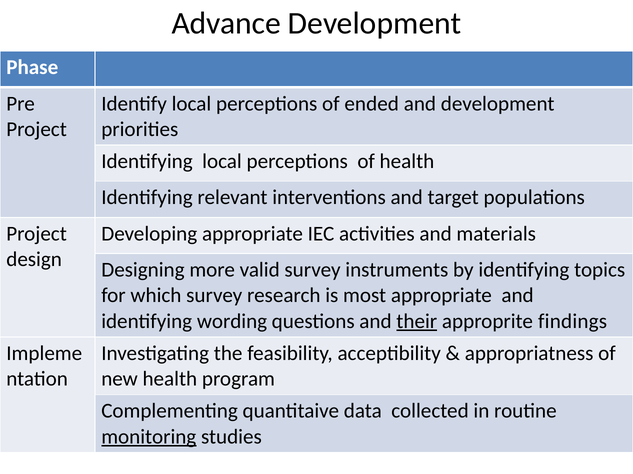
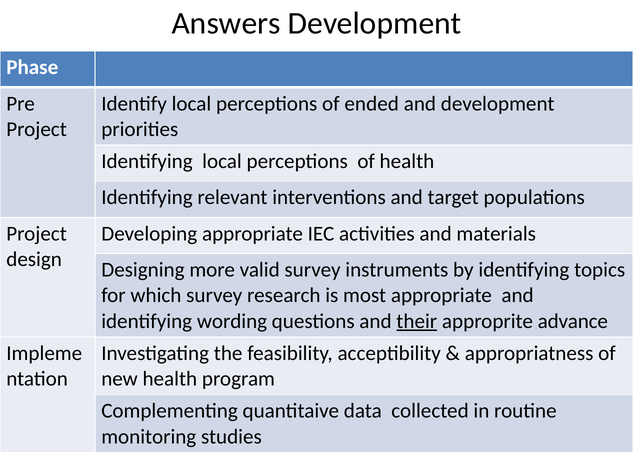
Advance: Advance -> Answers (226, 23)
findings: findings -> advance (573, 322)
monitoring underline: present -> none (149, 437)
